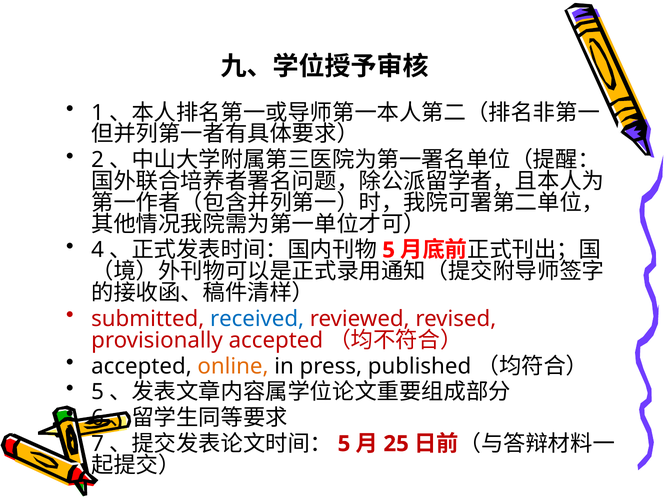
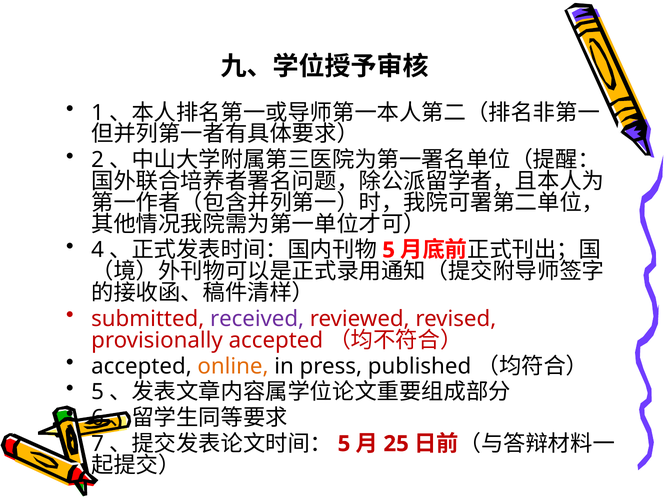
received colour: blue -> purple (257, 319)
